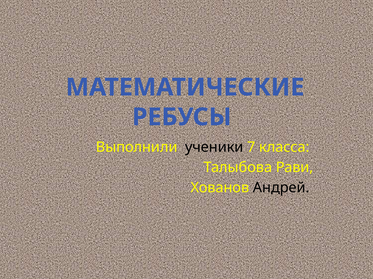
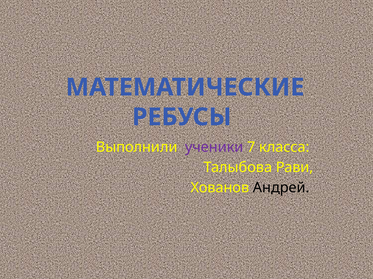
ученики colour: black -> purple (214, 147)
